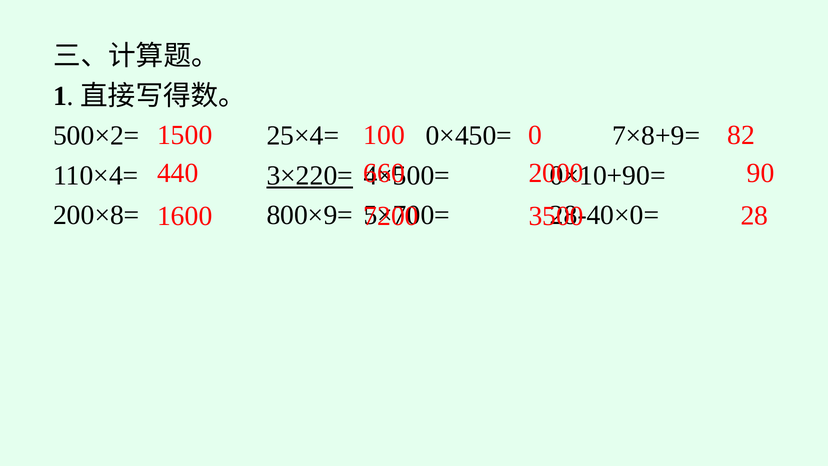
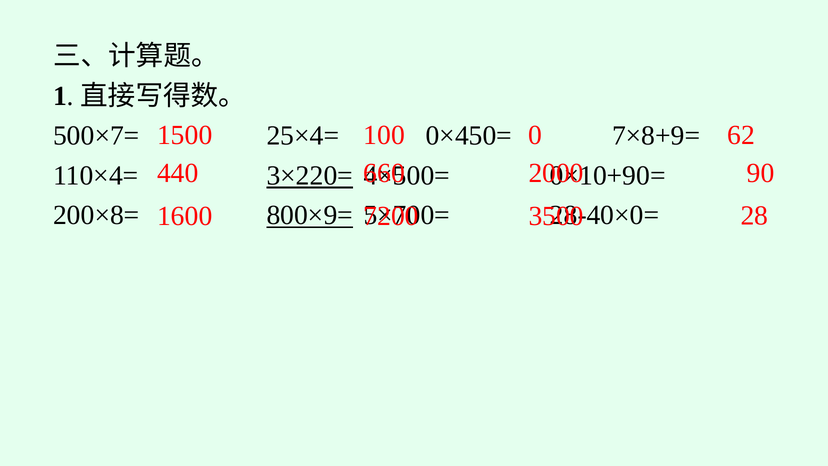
82: 82 -> 62 (741, 135)
500×2=: 500×2= -> 500×7= (96, 136)
800×9= underline: none -> present (310, 215)
